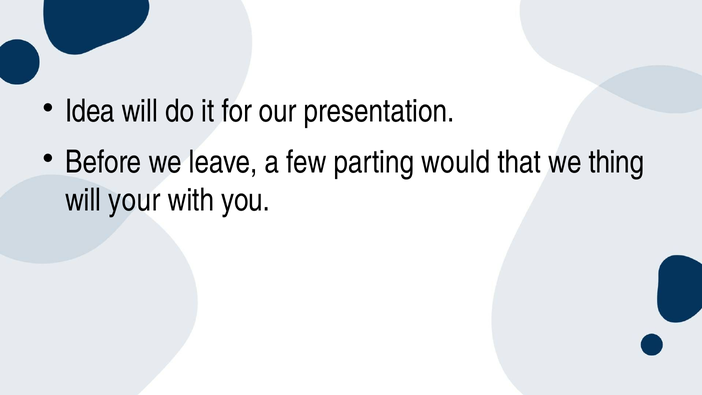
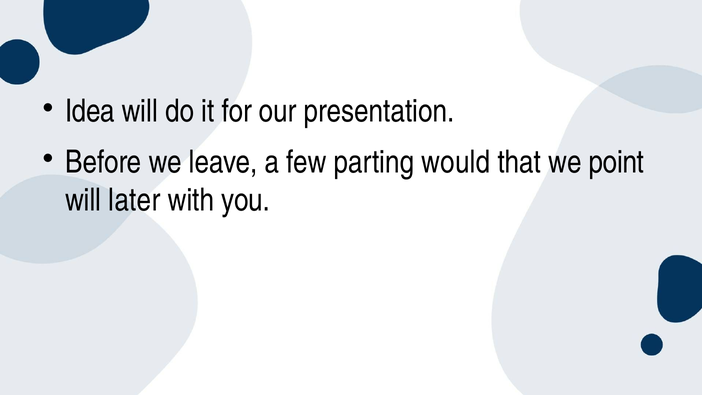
thing: thing -> point (616, 162)
your: your -> later (134, 200)
